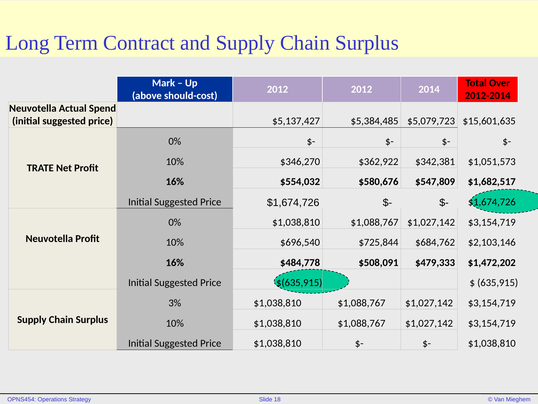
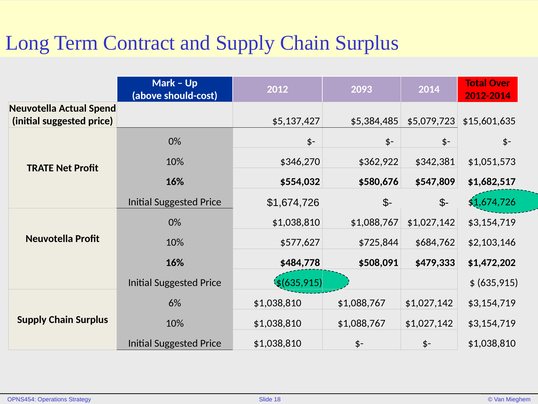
2012 2012: 2012 -> 2093 (362, 89)
$696,540: $696,540 -> $577,627 (300, 242)
3%: 3% -> 6% (175, 303)
